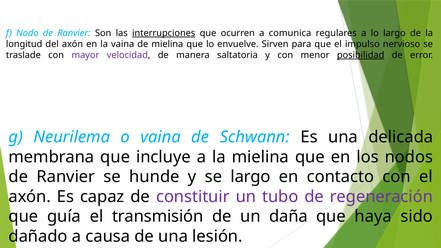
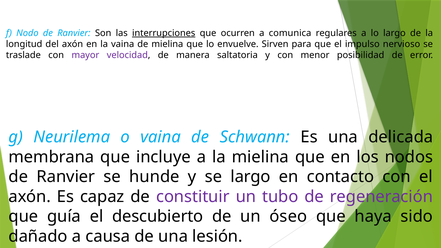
posibilidad underline: present -> none (361, 55)
transmisión: transmisión -> descubierto (158, 217)
daña: daña -> óseo (288, 217)
